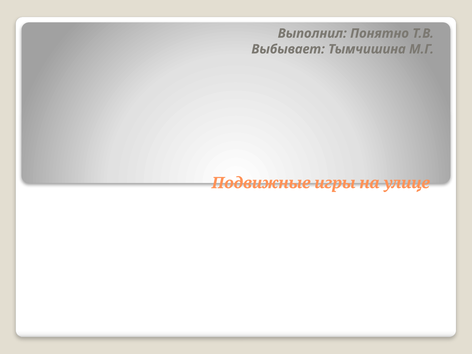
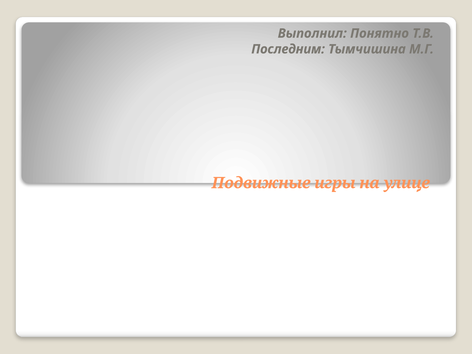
Выбывает: Выбывает -> Последним (288, 49)
